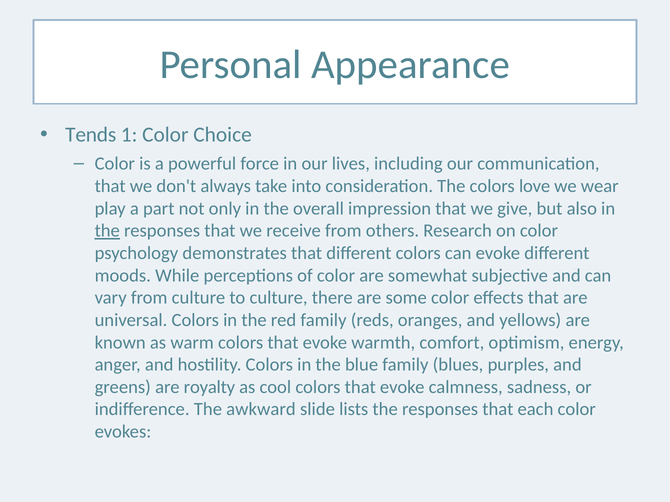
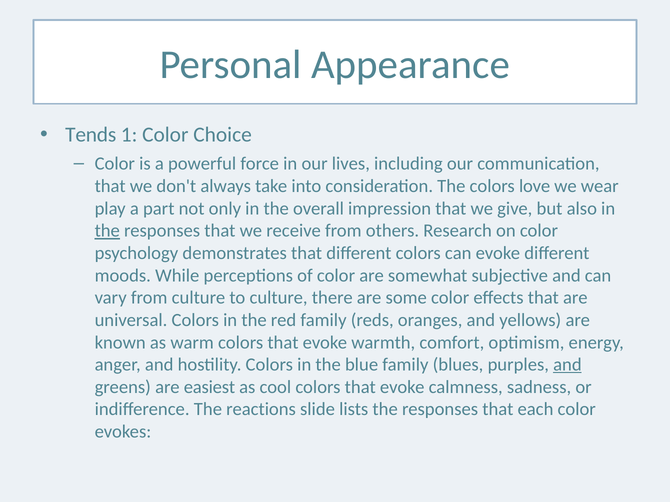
and underline: none -> present (567, 365)
royalty: royalty -> easiest (209, 387)
awkward: awkward -> reactions (261, 410)
